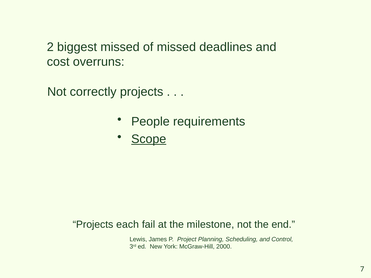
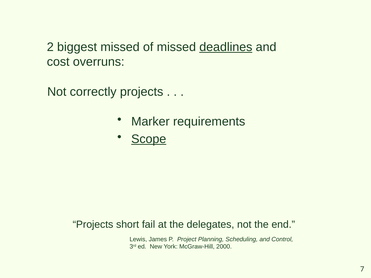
deadlines underline: none -> present (226, 47)
People: People -> Marker (150, 122)
each: each -> short (128, 225)
milestone: milestone -> delegates (210, 225)
